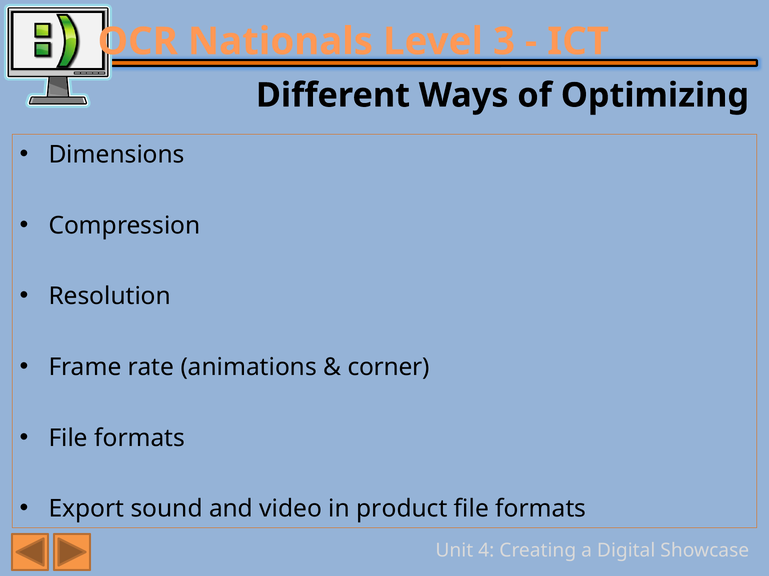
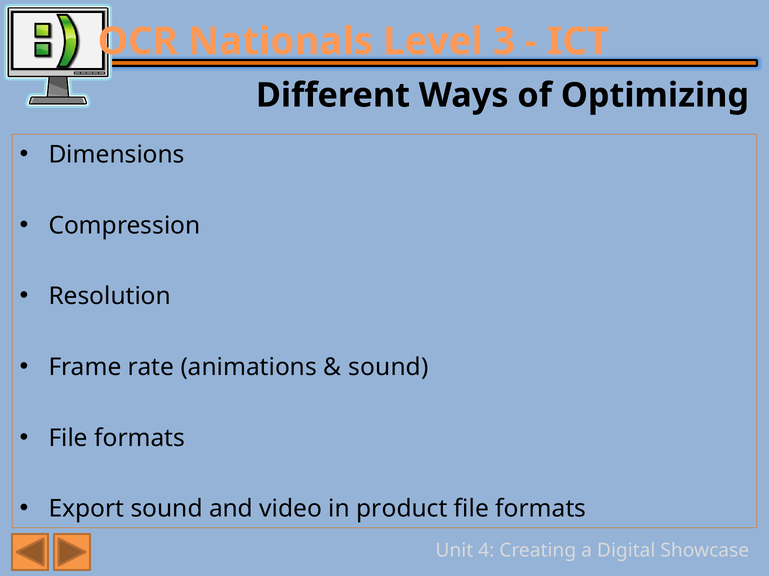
corner: corner -> sound (388, 368)
